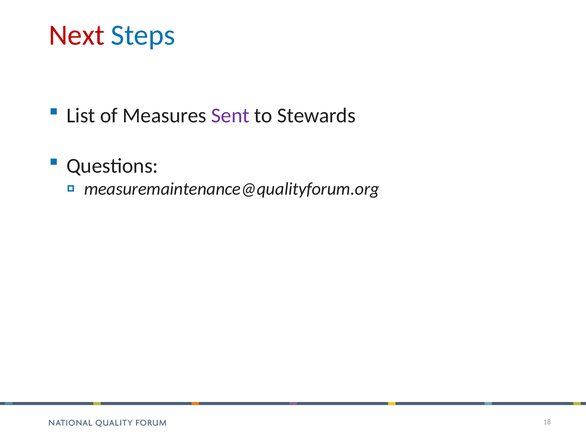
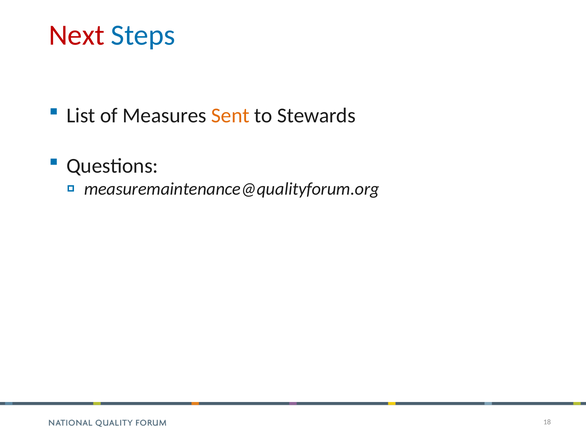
Sent colour: purple -> orange (230, 116)
